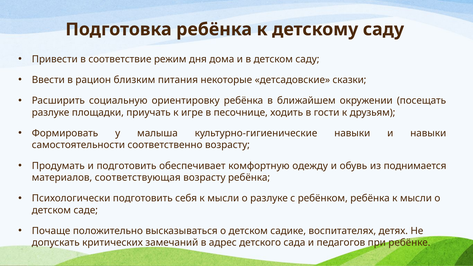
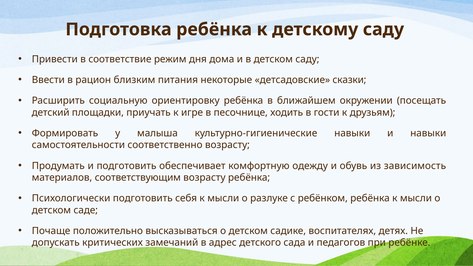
разлуке: разлуке -> детский (51, 113)
поднимается: поднимается -> зависимость (415, 166)
соответствующая: соответствующая -> соответствующим (138, 178)
